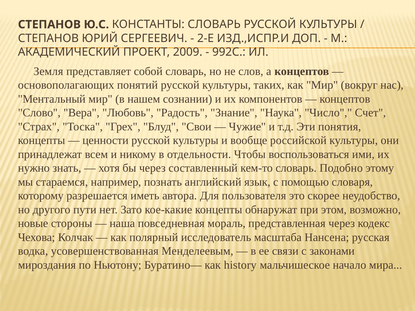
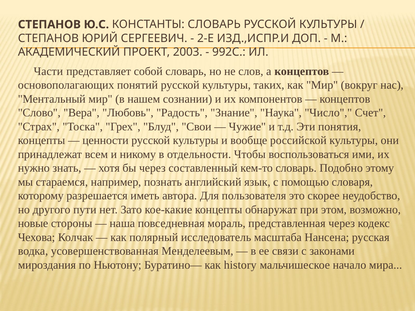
2009: 2009 -> 2003 (188, 52)
Земля: Земля -> Части (48, 71)
